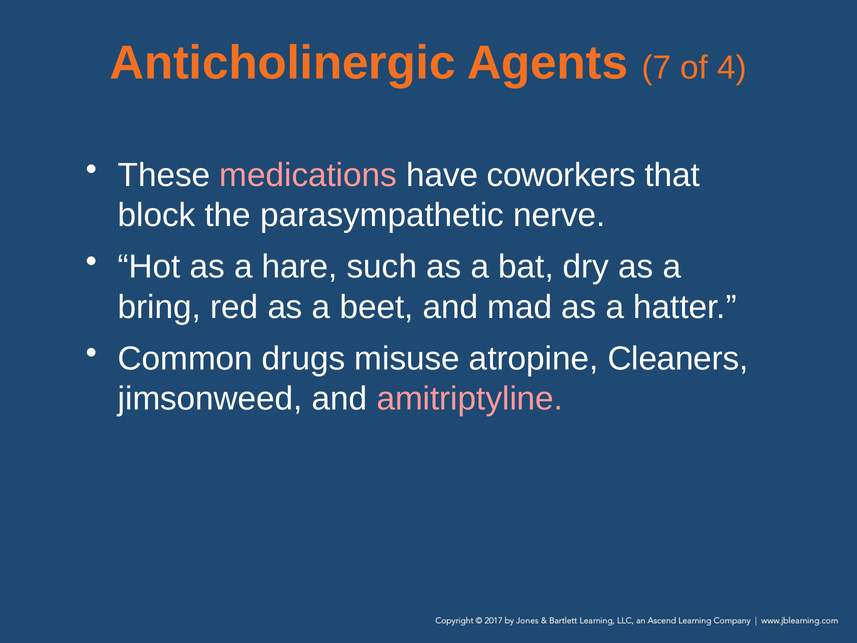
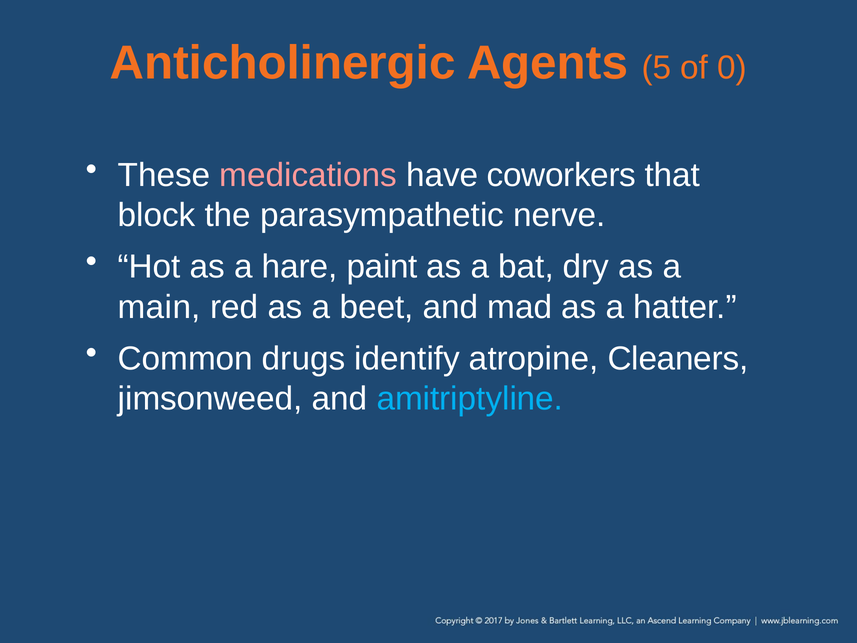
7: 7 -> 5 (657, 68)
4: 4 -> 0 (732, 68)
such: such -> paint (382, 267)
bring: bring -> main (159, 307)
misuse: misuse -> identify (407, 359)
amitriptyline colour: pink -> light blue (470, 399)
